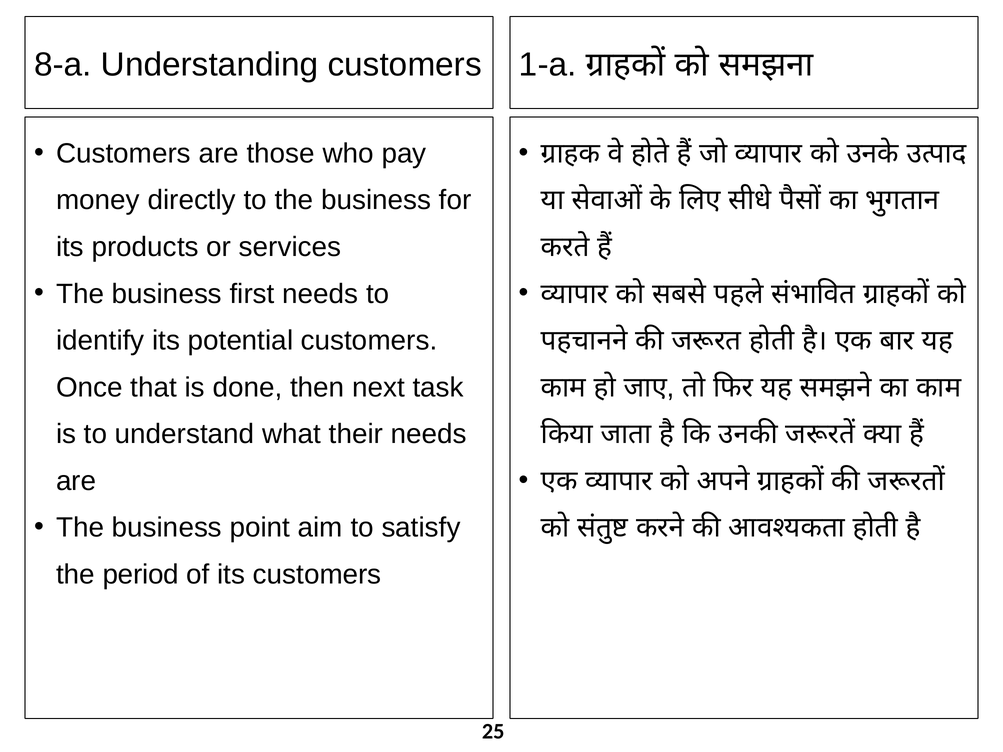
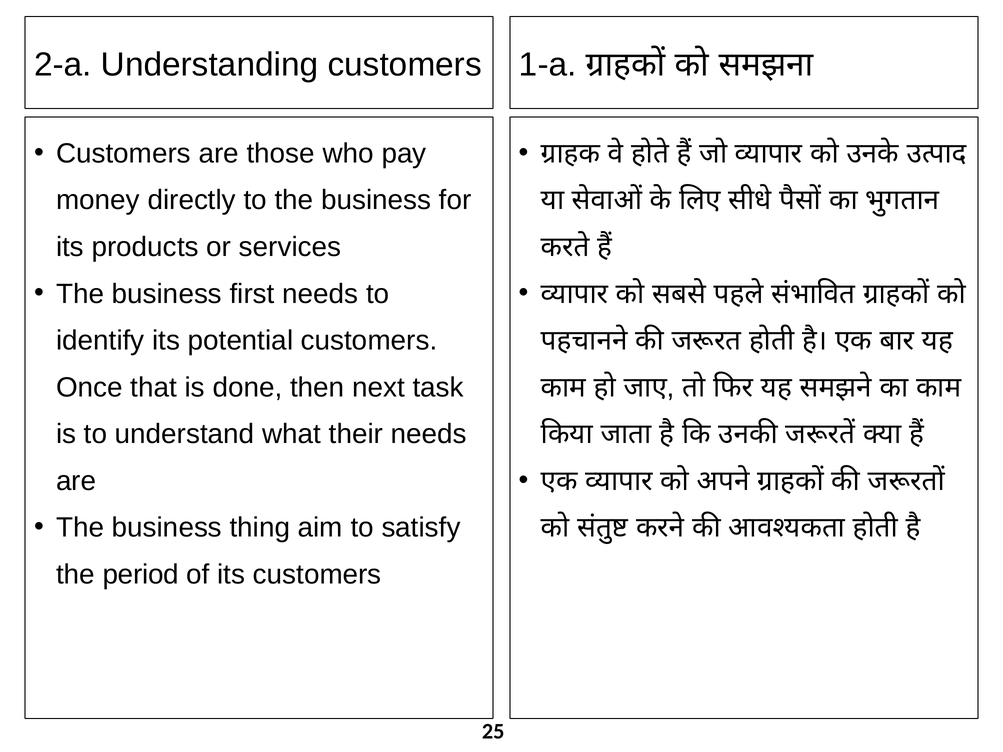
8-a: 8-a -> 2-a (63, 65)
point: point -> thing (260, 528)
